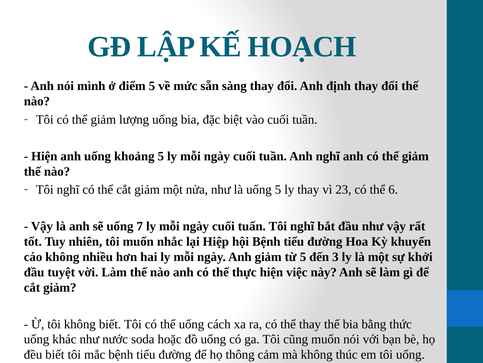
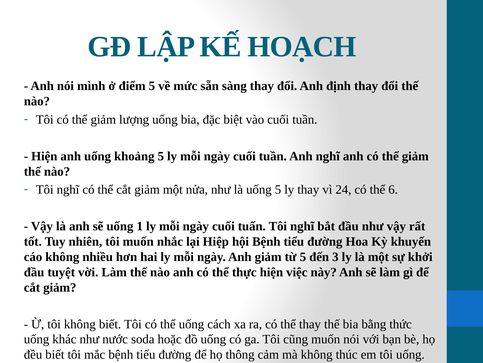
23: 23 -> 24 (343, 189)
7: 7 -> 1 (140, 226)
